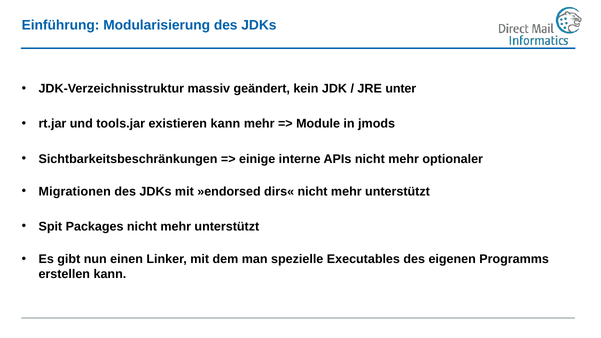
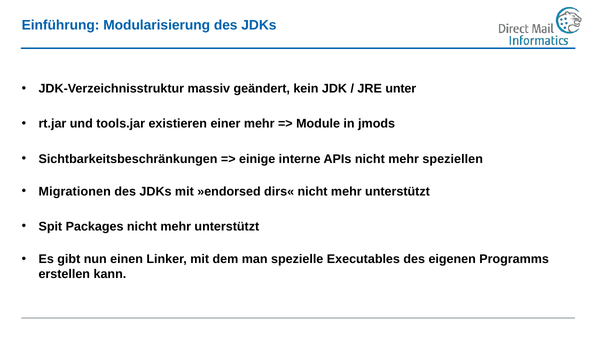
existieren kann: kann -> einer (225, 124)
optionaler: optionaler -> speziellen (453, 159)
